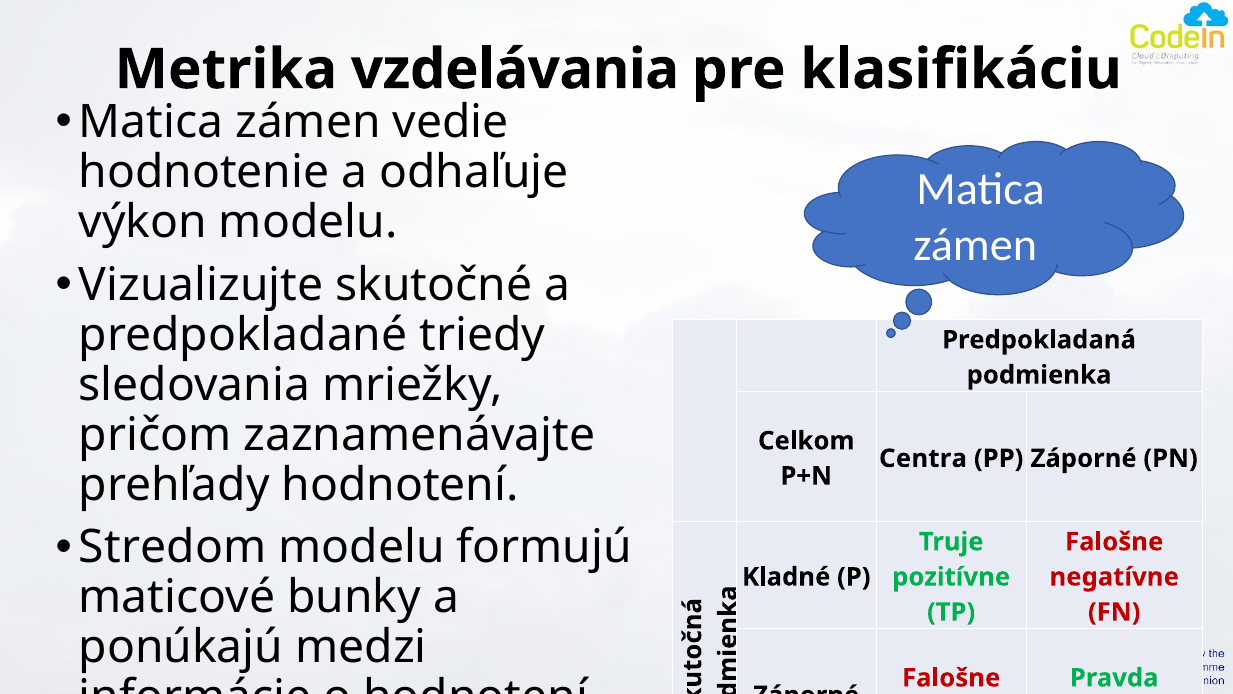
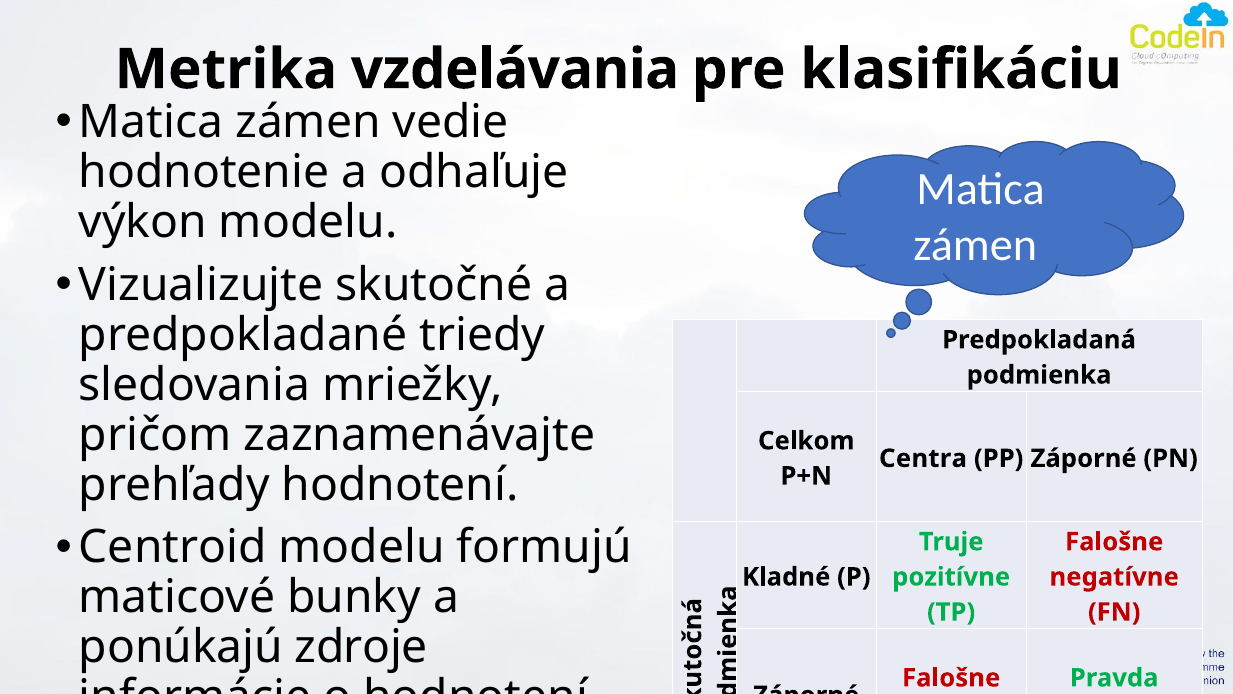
Stredom: Stredom -> Centroid (173, 547)
medzi: medzi -> zdroje (361, 647)
